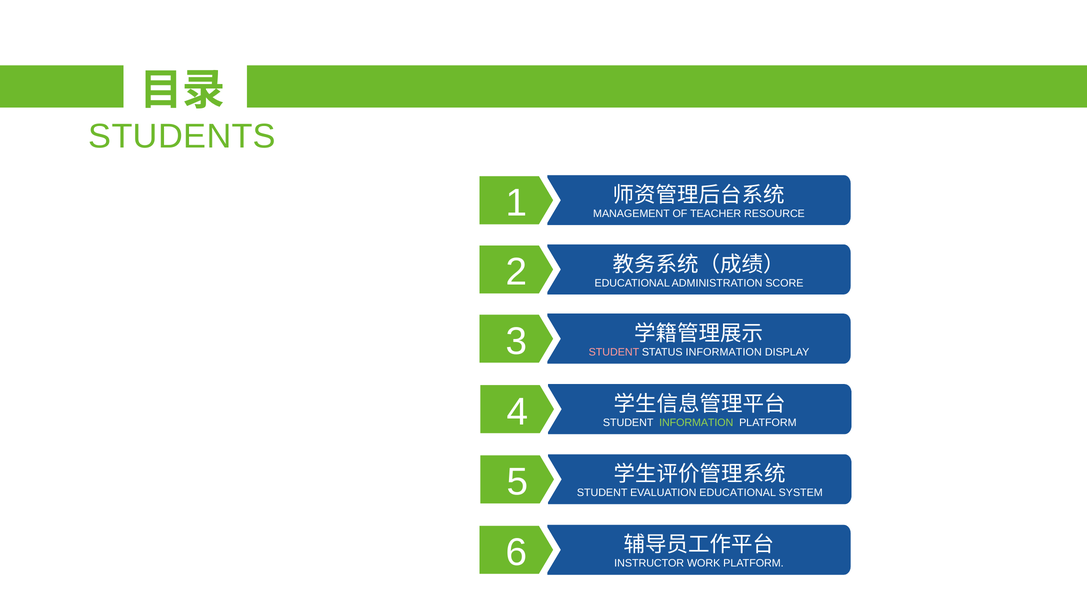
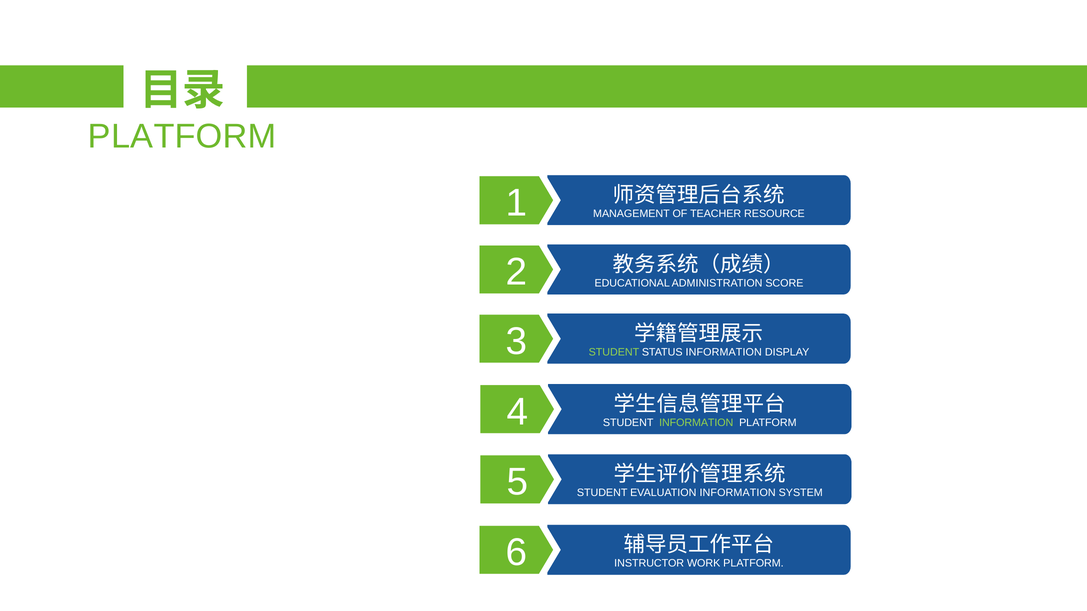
STUDENTS: STUDENTS -> PLATFORM (182, 137)
STUDENT colour: pink -> light green (614, 353)
EVALUATION EDUCATIONAL: EDUCATIONAL -> INFORMATION (738, 493)
